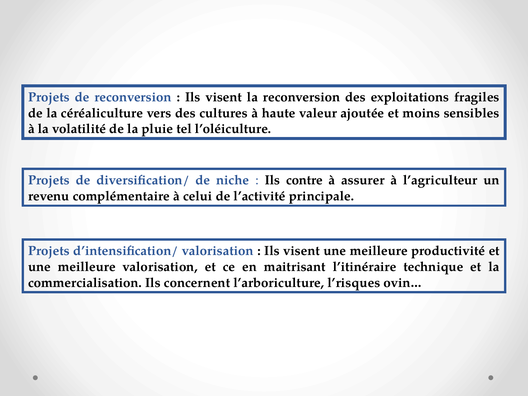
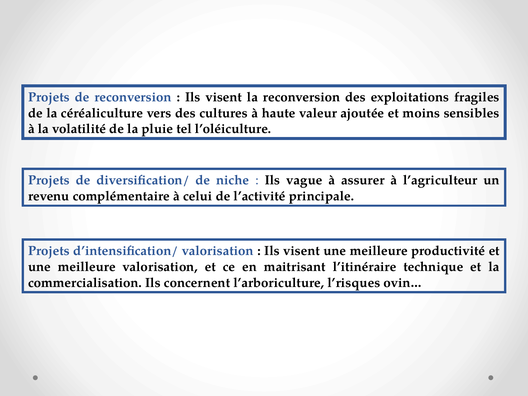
contre: contre -> vague (304, 180)
